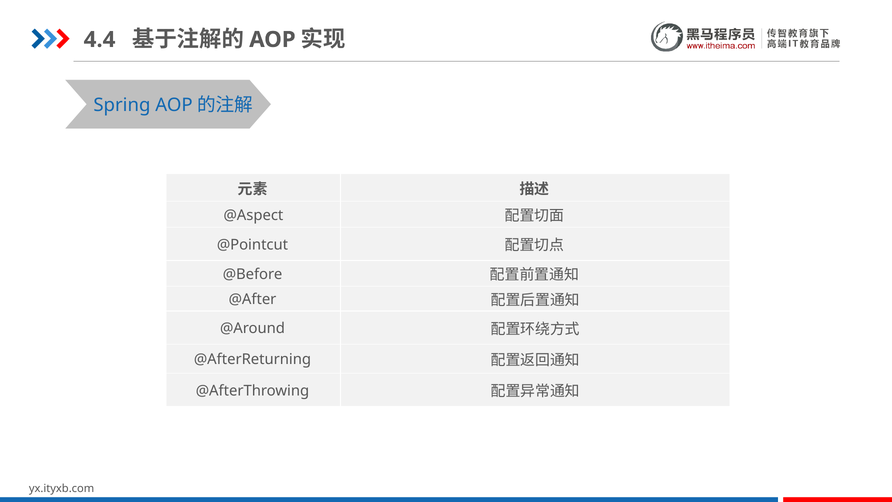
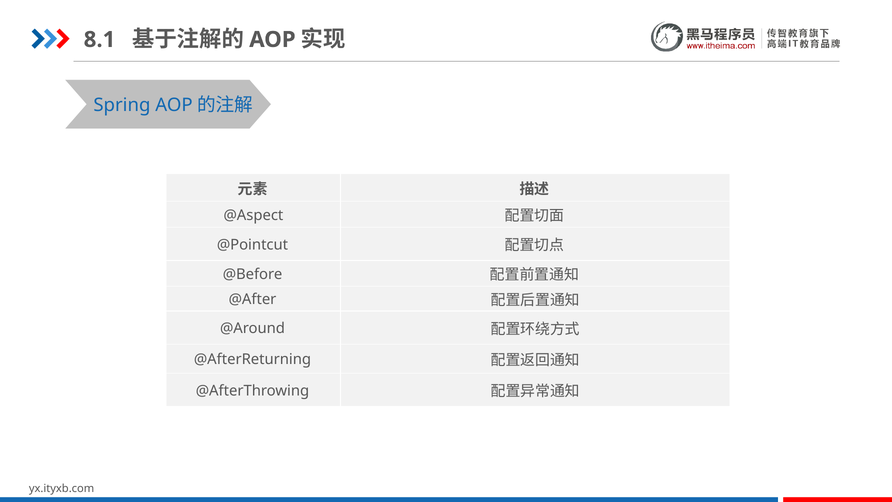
4.4: 4.4 -> 8.1 (100, 40)
